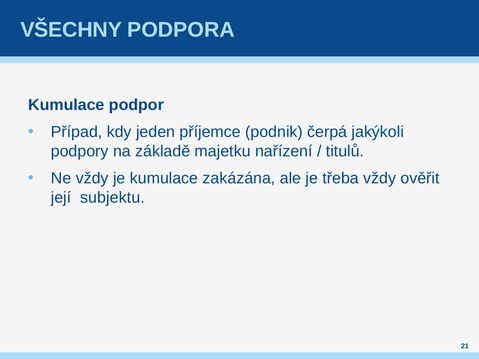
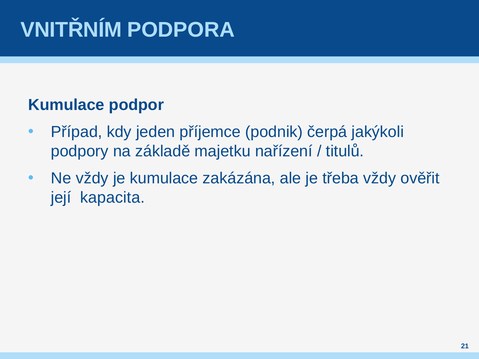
VŠECHNY: VŠECHNY -> VNITŘNÍM (71, 30)
subjektu: subjektu -> kapacita (112, 198)
